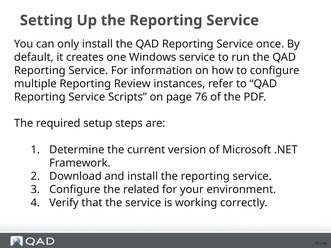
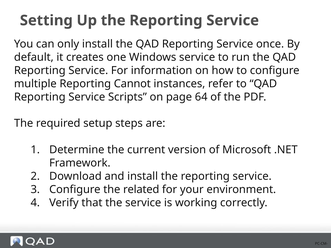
Review: Review -> Cannot (132, 84)
76: 76 -> 64 (201, 97)
